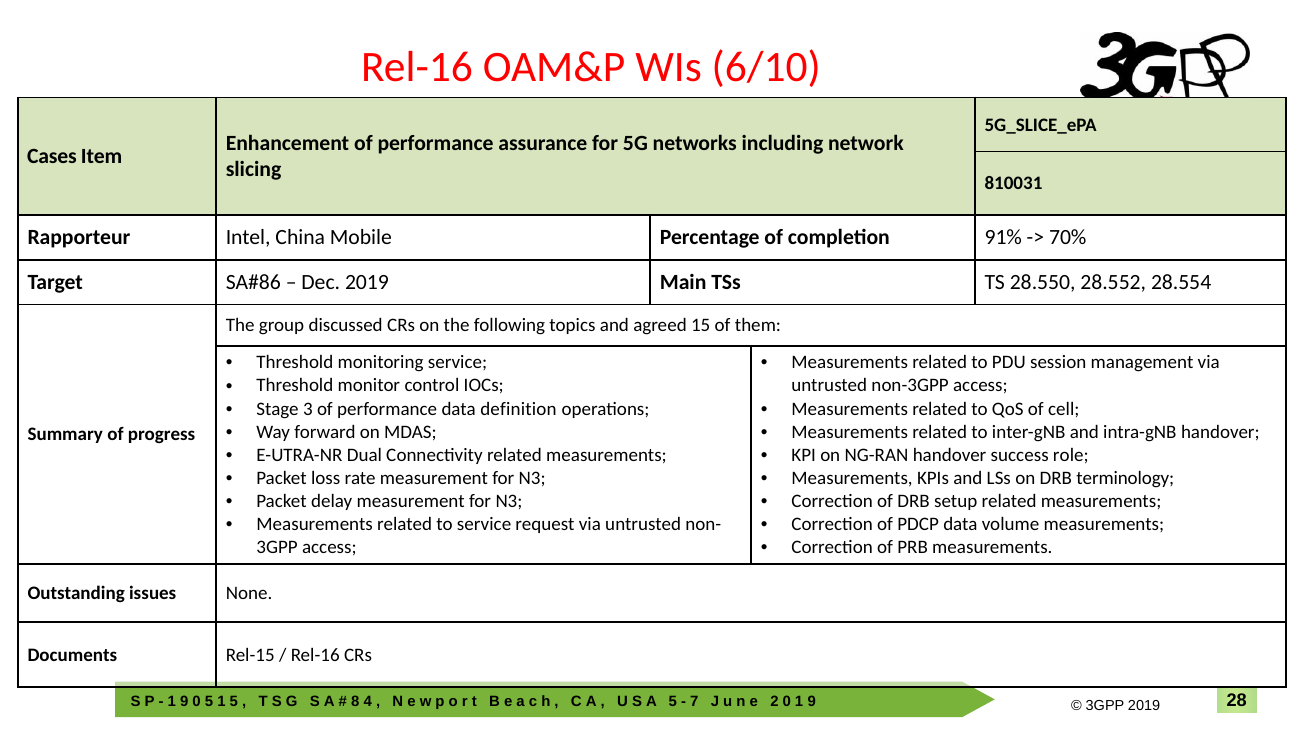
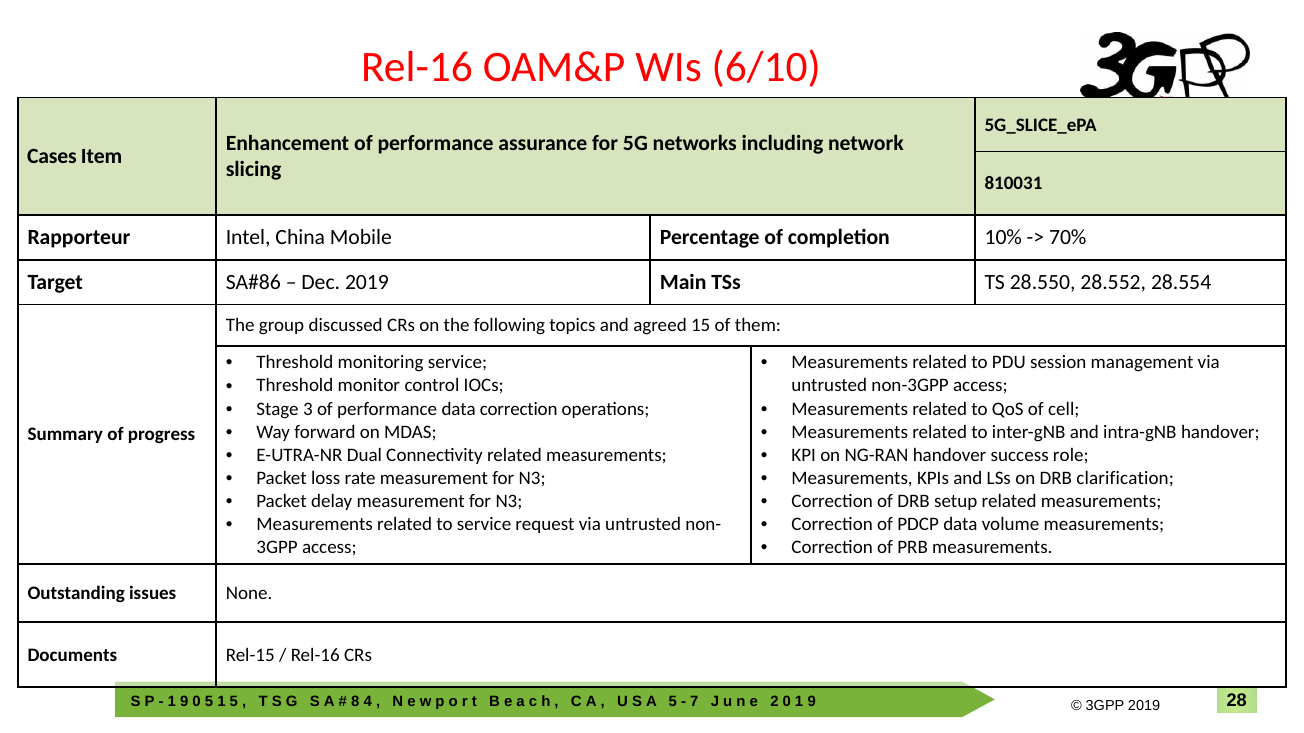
91%: 91% -> 10% (1003, 238)
data definition: definition -> correction (519, 409)
terminology: terminology -> clarification (1125, 479)
